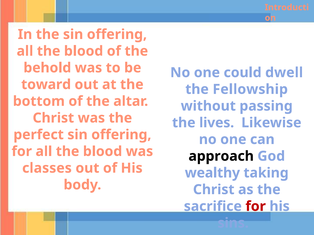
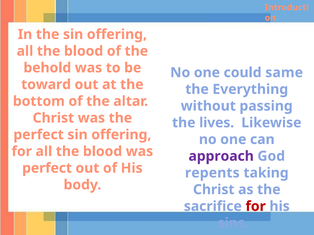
dwell: dwell -> same (284, 73)
Fellowship: Fellowship -> Everything (250, 89)
approach colour: black -> purple (221, 156)
classes: classes -> perfect (47, 168)
wealthy: wealthy -> repents (212, 173)
